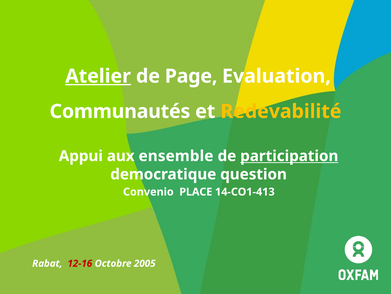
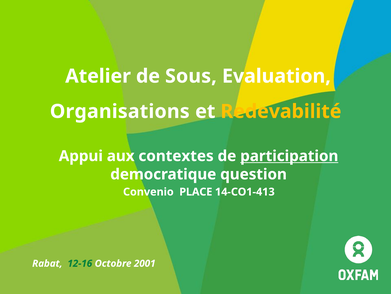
Atelier underline: present -> none (98, 76)
Page: Page -> Sous (191, 76)
Communautés: Communautés -> Organisations (120, 111)
ensemble: ensemble -> contextes (176, 156)
12-16 colour: red -> green (80, 263)
2005: 2005 -> 2001 (145, 263)
